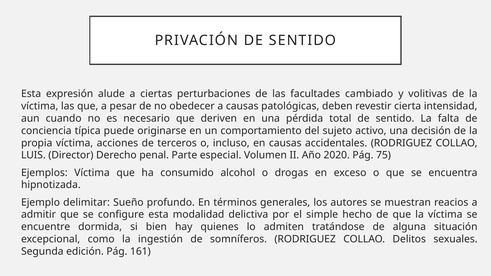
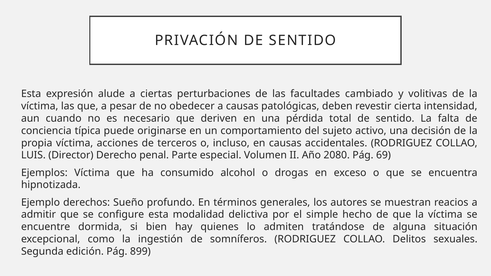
2020: 2020 -> 2080 (337, 155)
75: 75 -> 69 (383, 155)
delimitar: delimitar -> derechos (87, 202)
161: 161 -> 899 (140, 252)
